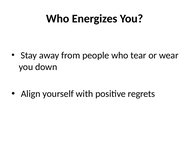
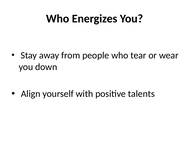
regrets: regrets -> talents (141, 94)
